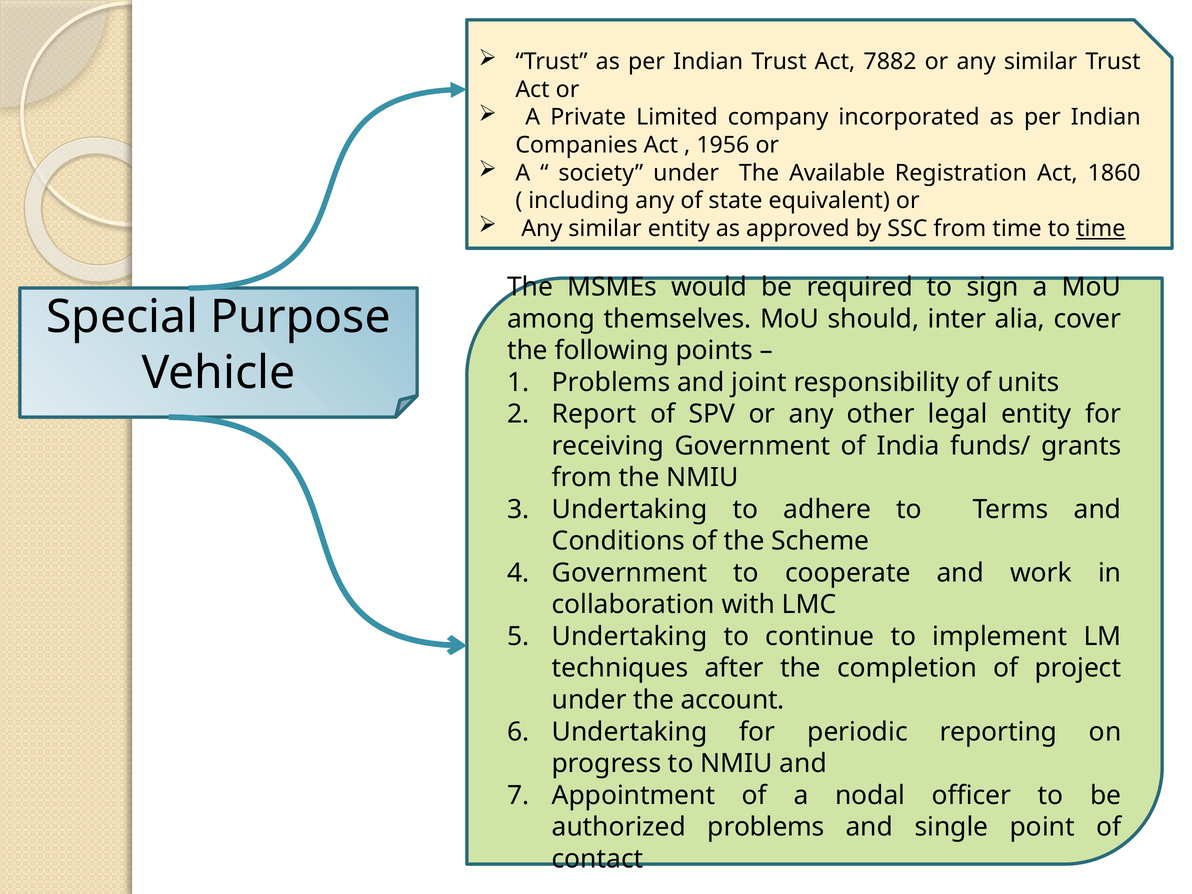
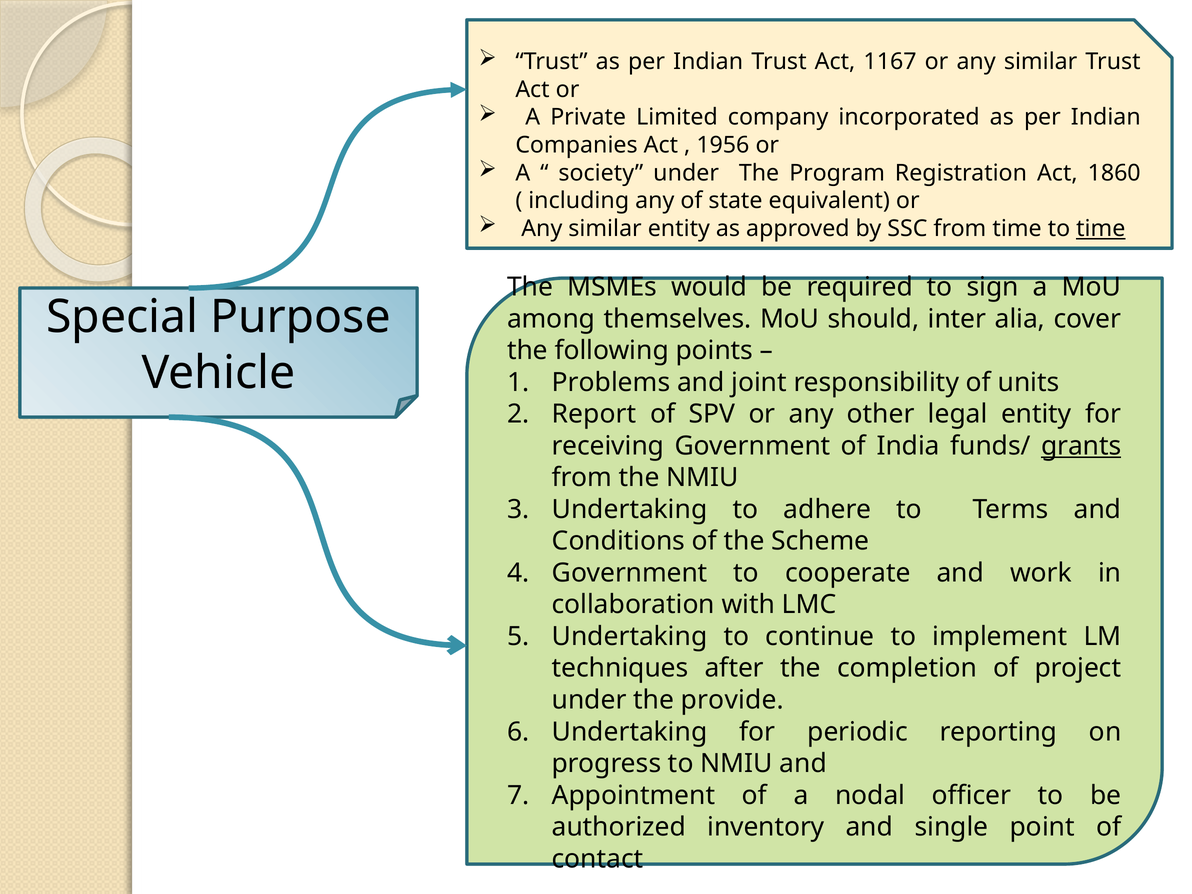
7882: 7882 -> 1167 (890, 62)
Available: Available -> Program (837, 173)
grants underline: none -> present (1081, 446)
account: account -> provide (732, 700)
authorized problems: problems -> inventory (766, 827)
